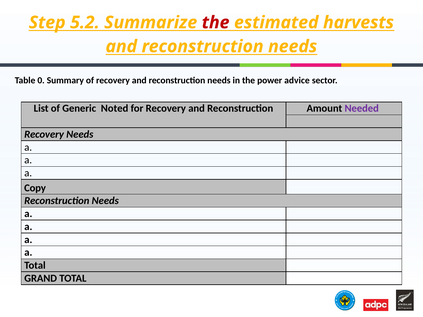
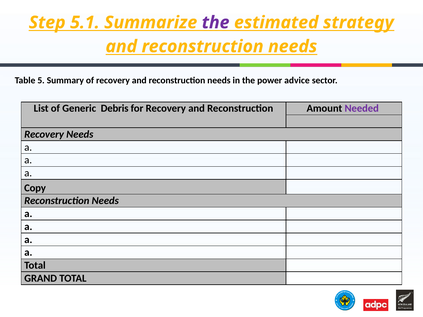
5.2: 5.2 -> 5.1 (85, 23)
the colour: red -> purple (216, 23)
harvests: harvests -> strategy (358, 23)
0: 0 -> 5 (41, 80)
Noted: Noted -> Debris (115, 109)
